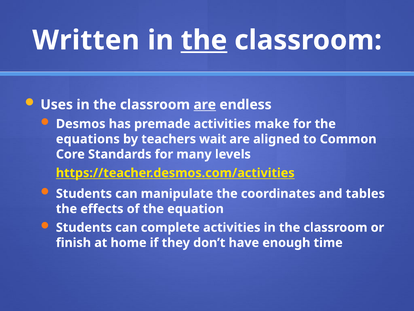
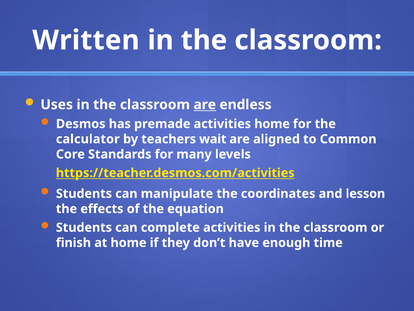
the underline: present -> none (204, 40)
activities make: make -> home (272, 124)
equations: equations -> calculator (88, 139)
tables: tables -> lesson (365, 193)
